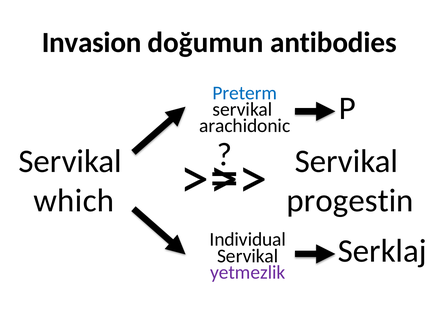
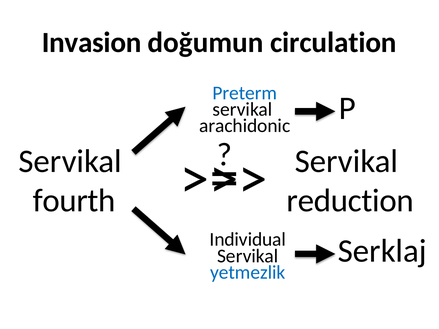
antibodies: antibodies -> circulation (333, 43)
which: which -> fourth (74, 201)
progestin: progestin -> reduction (350, 201)
yetmezlik colour: purple -> blue (248, 272)
